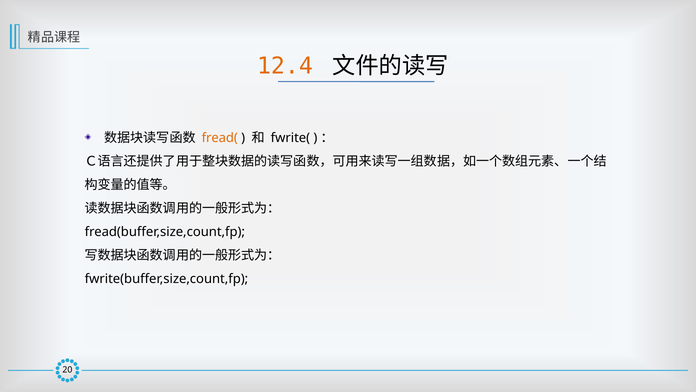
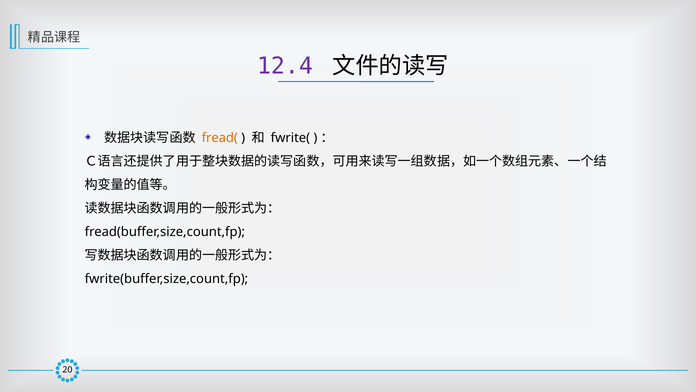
12.4 colour: orange -> purple (285, 66)
